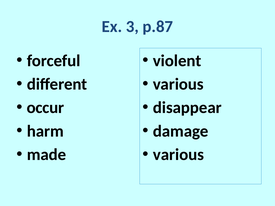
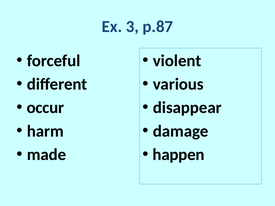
various: various -> happen (179, 155)
